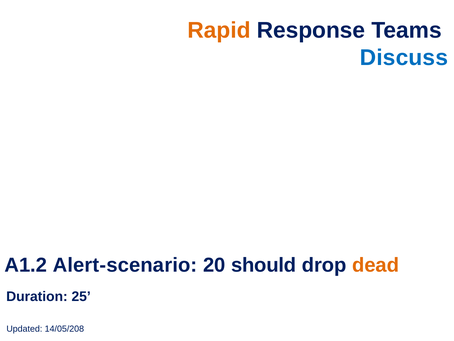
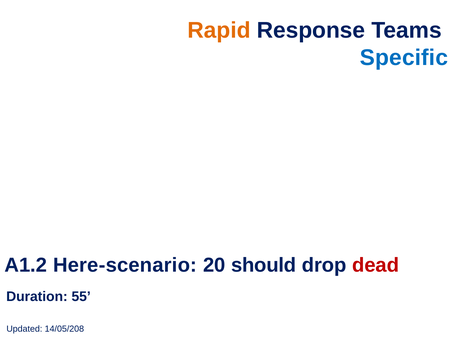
Discuss: Discuss -> Specific (404, 57)
Alert-scenario: Alert-scenario -> Here-scenario (125, 265)
dead colour: orange -> red (376, 265)
25: 25 -> 55 (81, 296)
